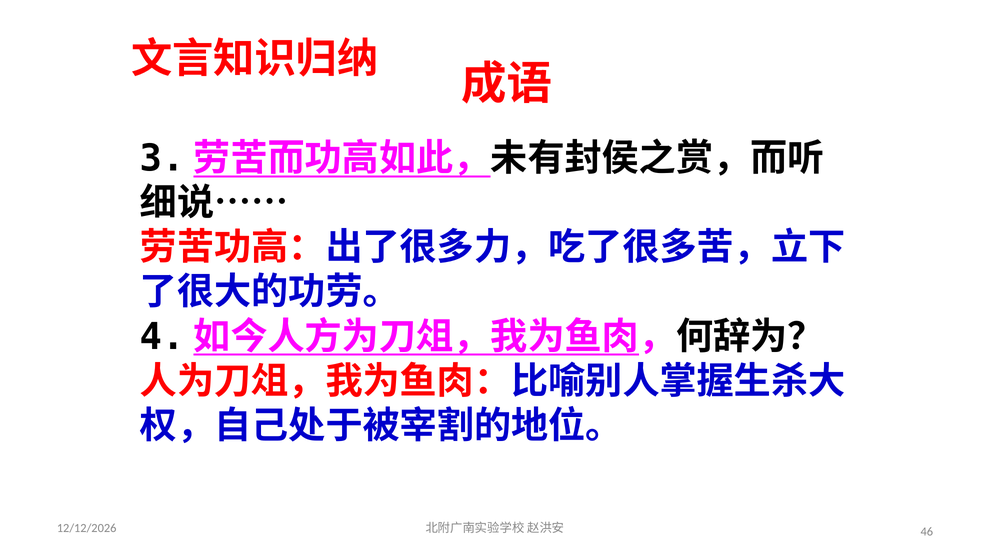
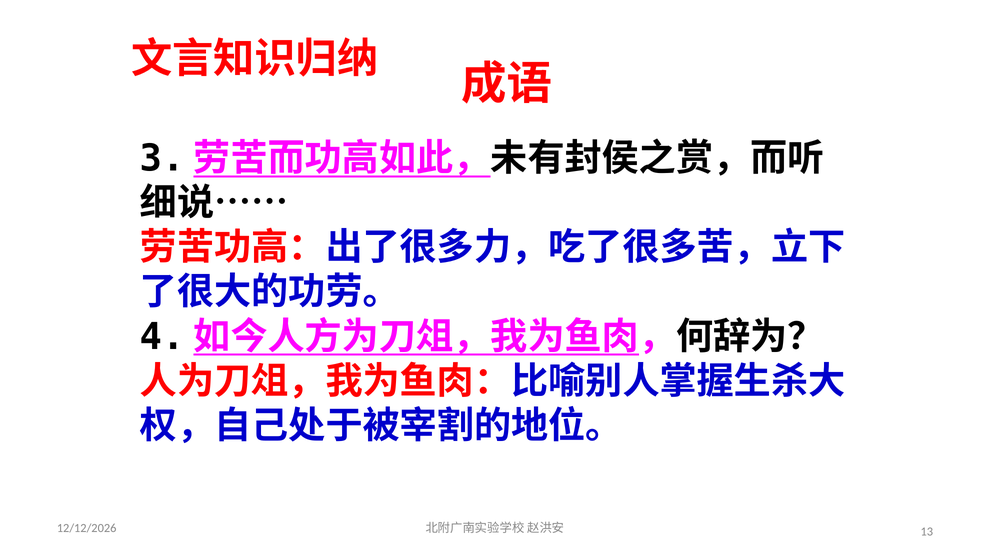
46: 46 -> 13 (927, 532)
